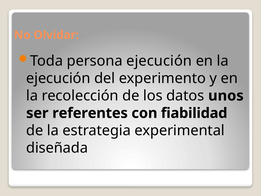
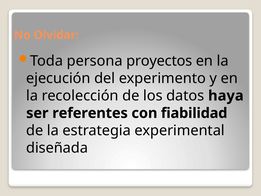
persona ejecución: ejecución -> proyectos (159, 61)
unos: unos -> haya (226, 96)
